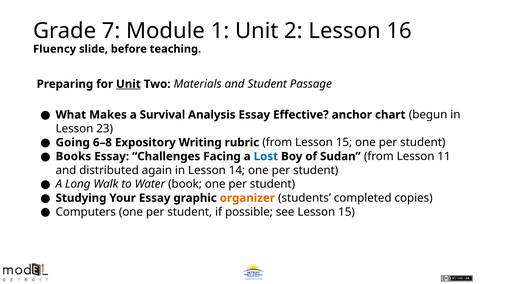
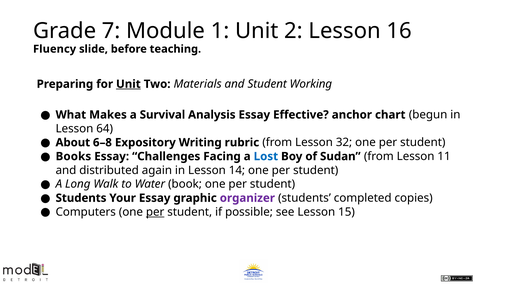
Passage: Passage -> Working (311, 84)
23: 23 -> 64 (105, 129)
Going: Going -> About (73, 143)
from Lesson 15: 15 -> 32 (344, 143)
Studying: Studying -> Students (81, 198)
organizer colour: orange -> purple (247, 198)
per underline: none -> present (155, 212)
